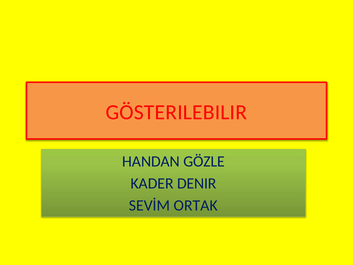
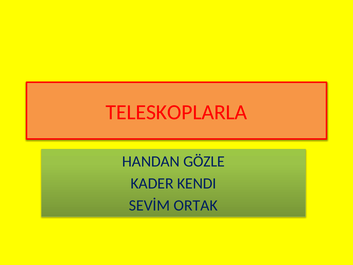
GÖSTERILEBILIR: GÖSTERILEBILIR -> TELESKOPLARLA (176, 112)
DENIR: DENIR -> KENDI (197, 183)
